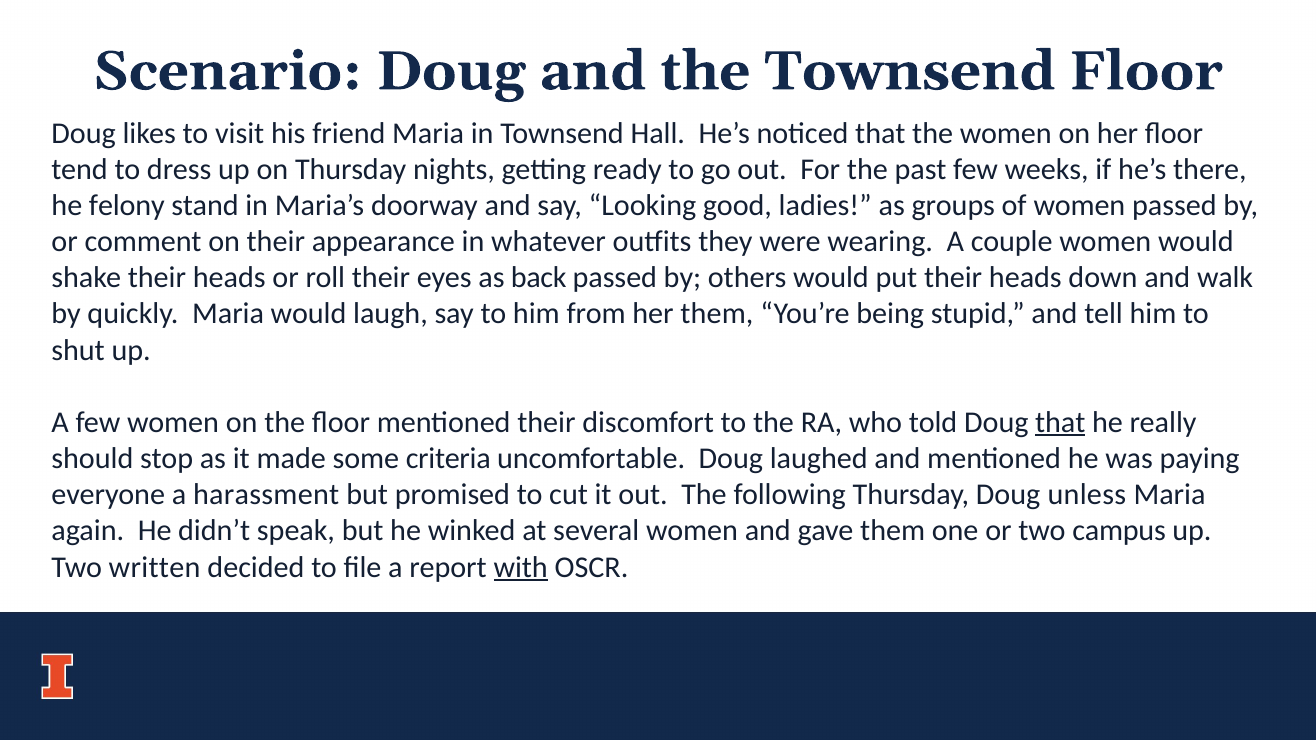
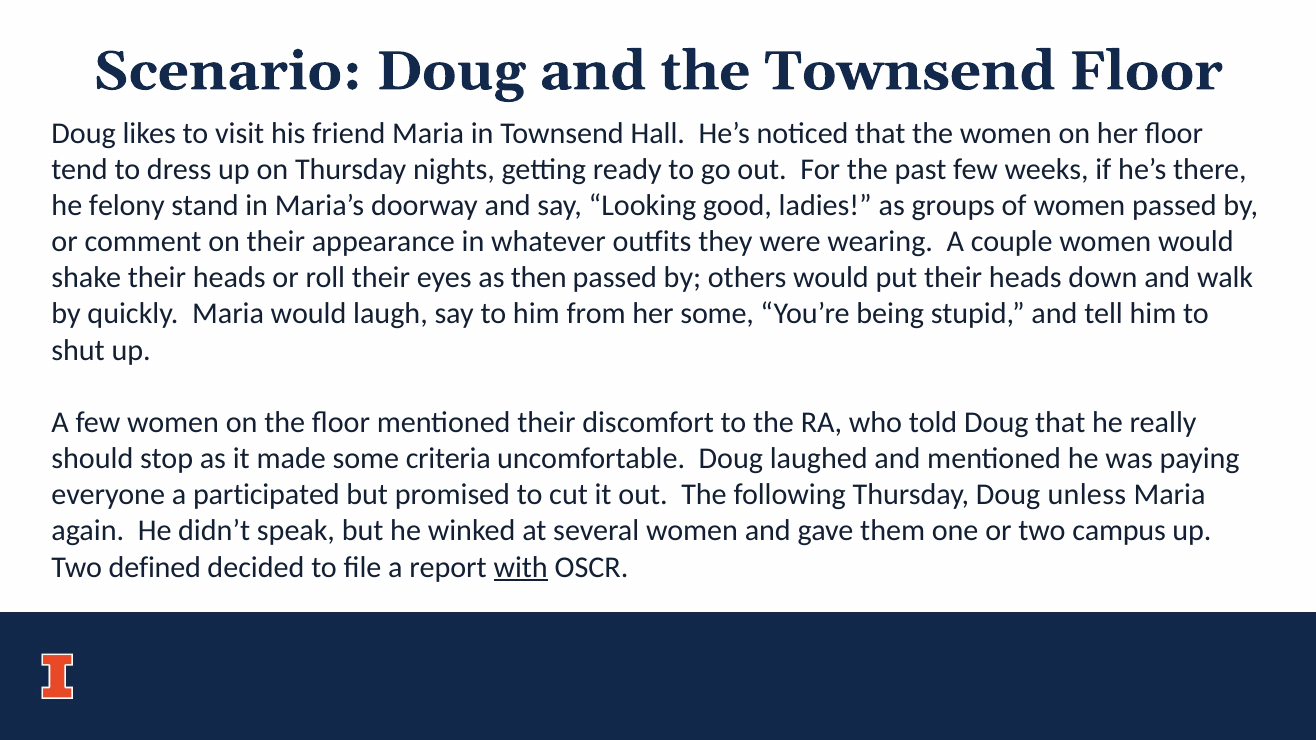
back: back -> then (539, 278)
her them: them -> some (717, 314)
that underline: present -> none (1060, 423)
harassment: harassment -> participated (266, 495)
written: written -> defined (155, 567)
